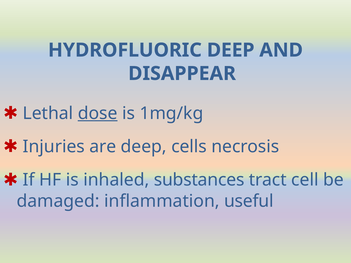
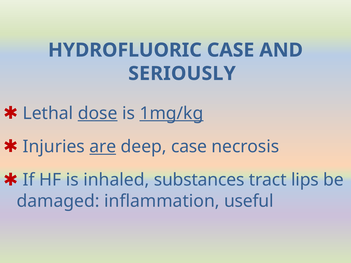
HYDROFLUORIC DEEP: DEEP -> CASE (231, 50)
DISAPPEAR: DISAPPEAR -> SERIOUSLY (182, 74)
1mg/kg underline: none -> present (171, 113)
are underline: none -> present (103, 147)
deep cells: cells -> case (189, 147)
cell: cell -> lips (305, 180)
